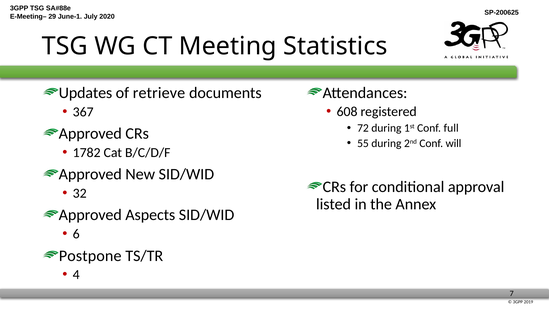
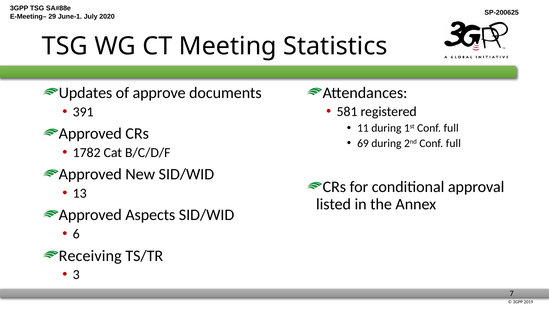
retrieve: retrieve -> approve (159, 93)
608: 608 -> 581 (347, 112)
367: 367 -> 391 (83, 112)
72: 72 -> 11 (363, 128)
55: 55 -> 69 (363, 143)
2nd Conf will: will -> full (453, 143)
32: 32 -> 13 (80, 193)
Postpone: Postpone -> Receiving (90, 256)
4: 4 -> 3 (76, 275)
